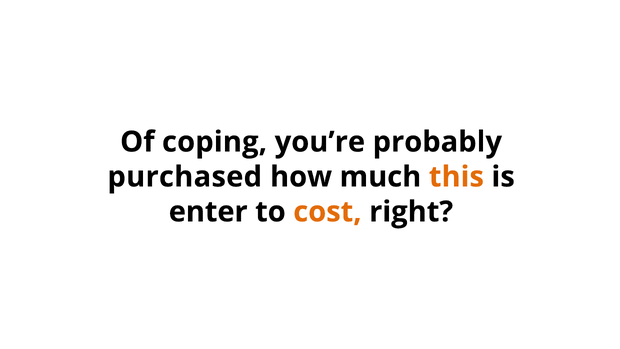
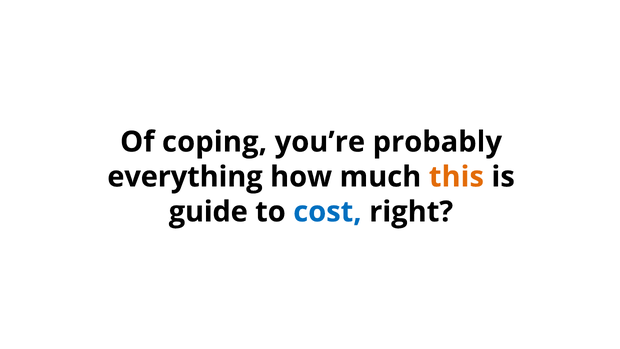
purchased: purchased -> everything (185, 177)
enter: enter -> guide (208, 212)
cost colour: orange -> blue (327, 212)
